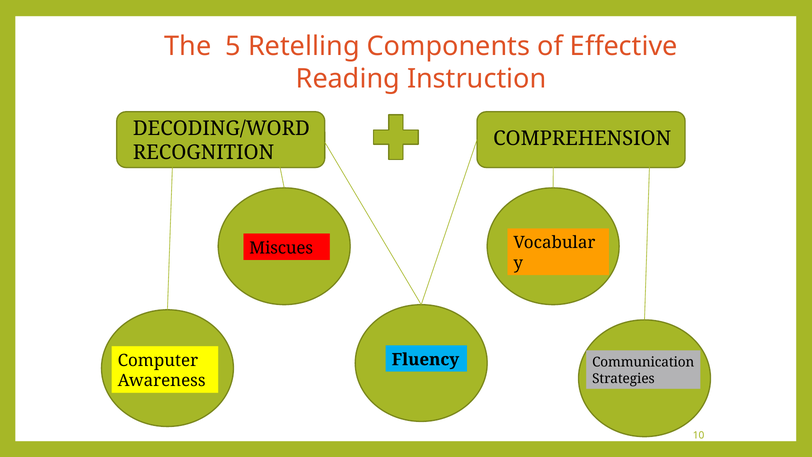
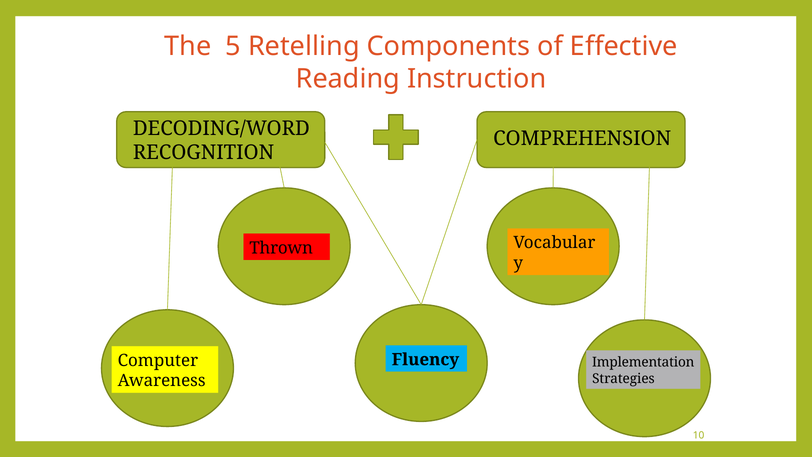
Miscues: Miscues -> Thrown (281, 248)
Communication: Communication -> Implementation (643, 362)
